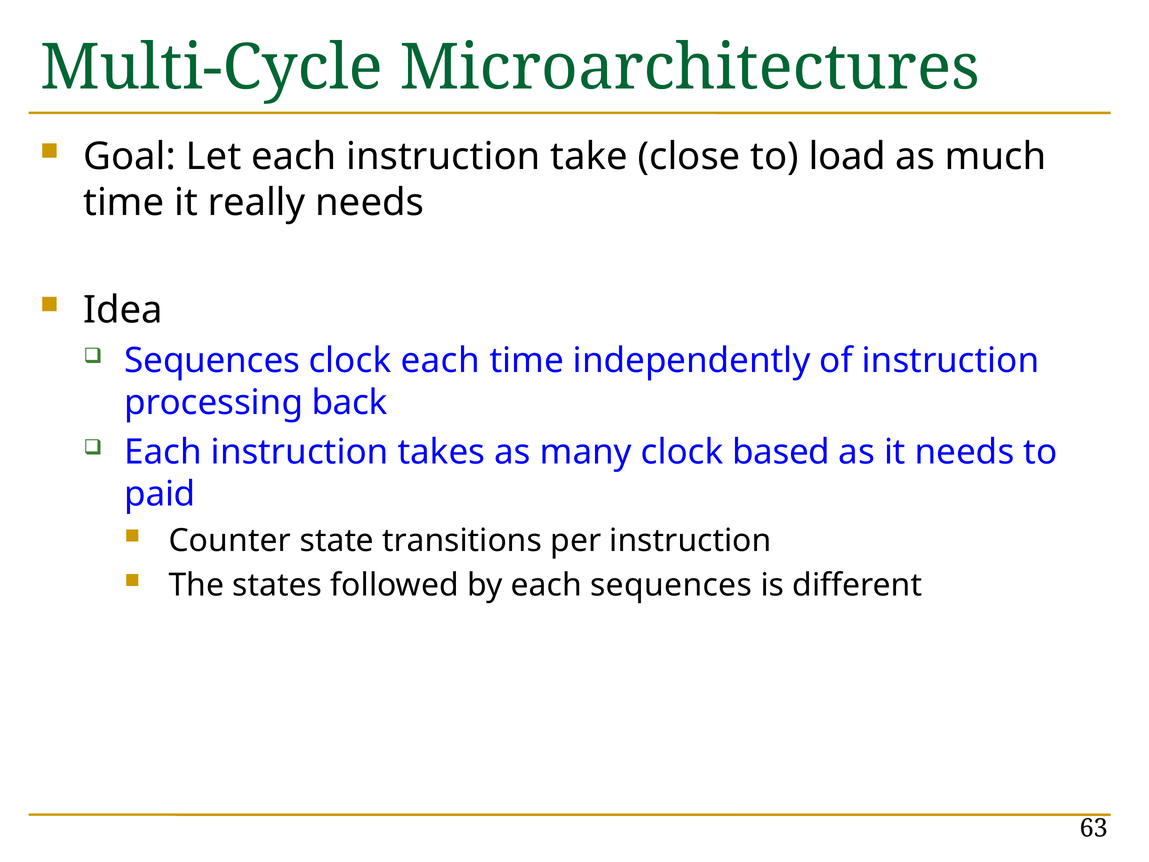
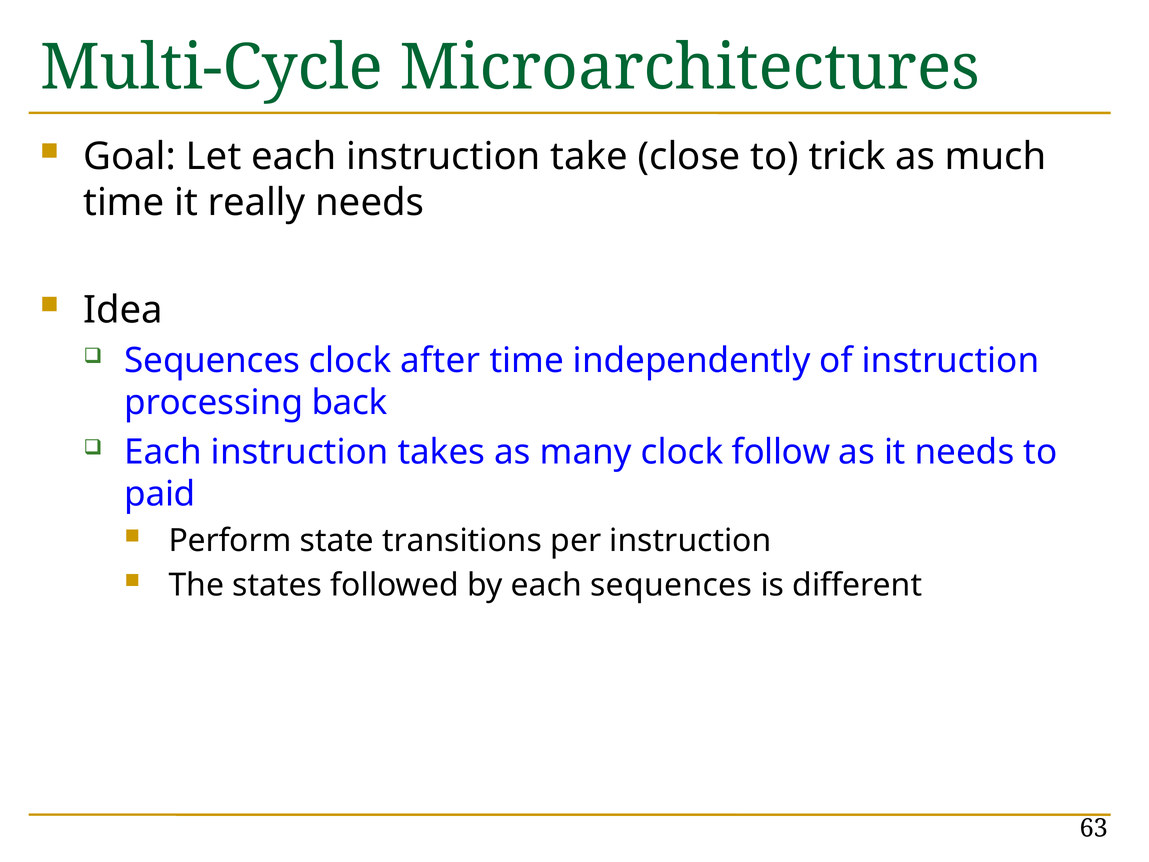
load: load -> trick (847, 157)
clock each: each -> after (440, 361)
based: based -> follow (781, 452)
Counter: Counter -> Perform (230, 540)
